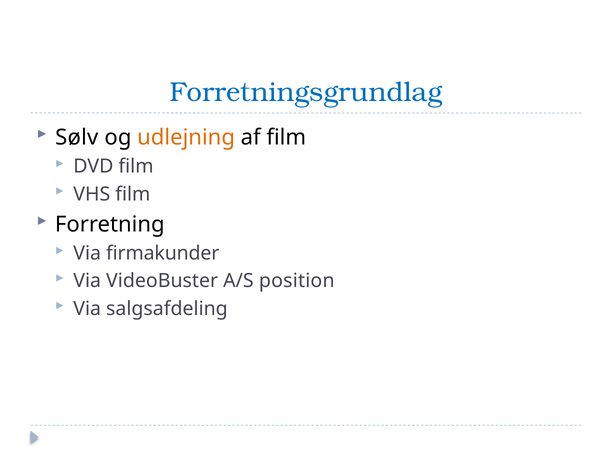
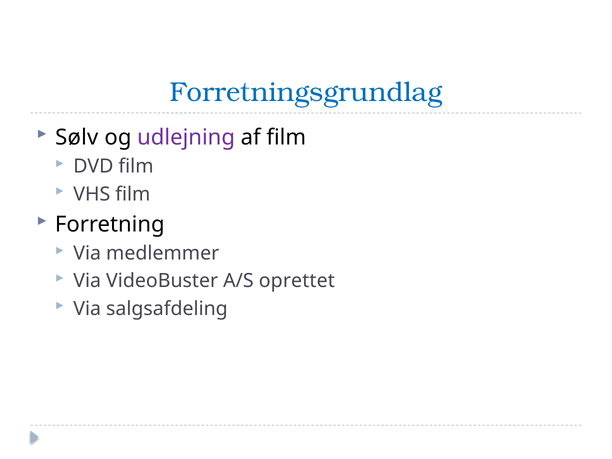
udlejning colour: orange -> purple (186, 137)
firmakunder: firmakunder -> medlemmer (163, 253)
position: position -> oprettet (297, 281)
